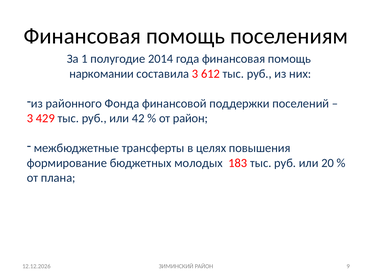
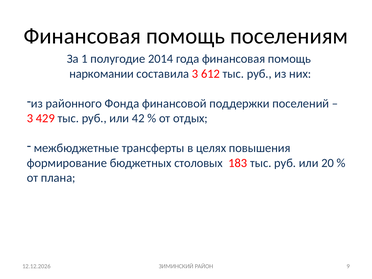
от район: район -> отдых (190, 118)
молодых: молодых -> столовых (199, 163)
